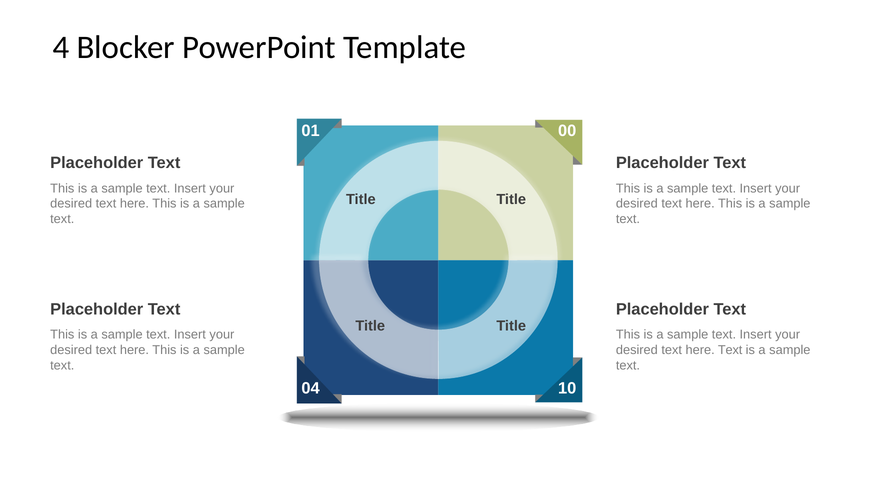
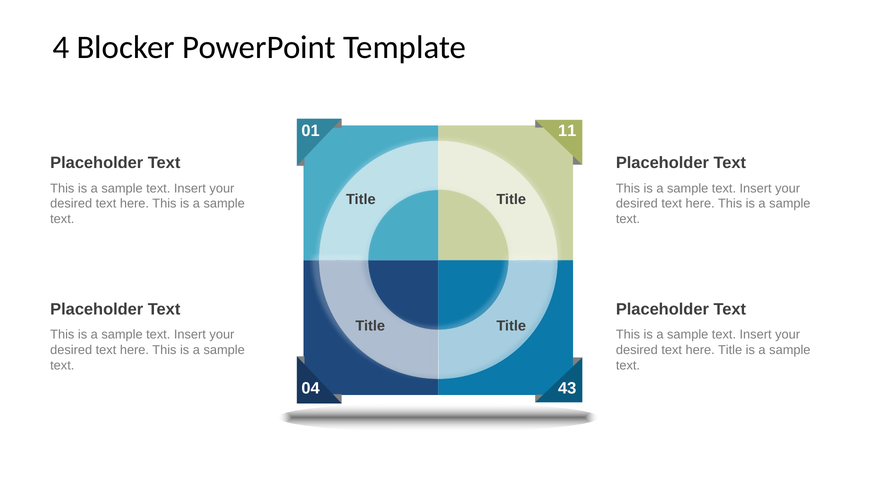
00: 00 -> 11 (567, 131)
here Text: Text -> Title (730, 350)
10: 10 -> 43 (567, 388)
